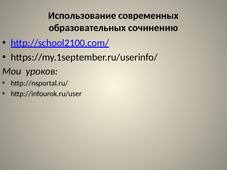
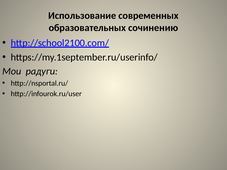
уроков: уроков -> радуги (42, 71)
